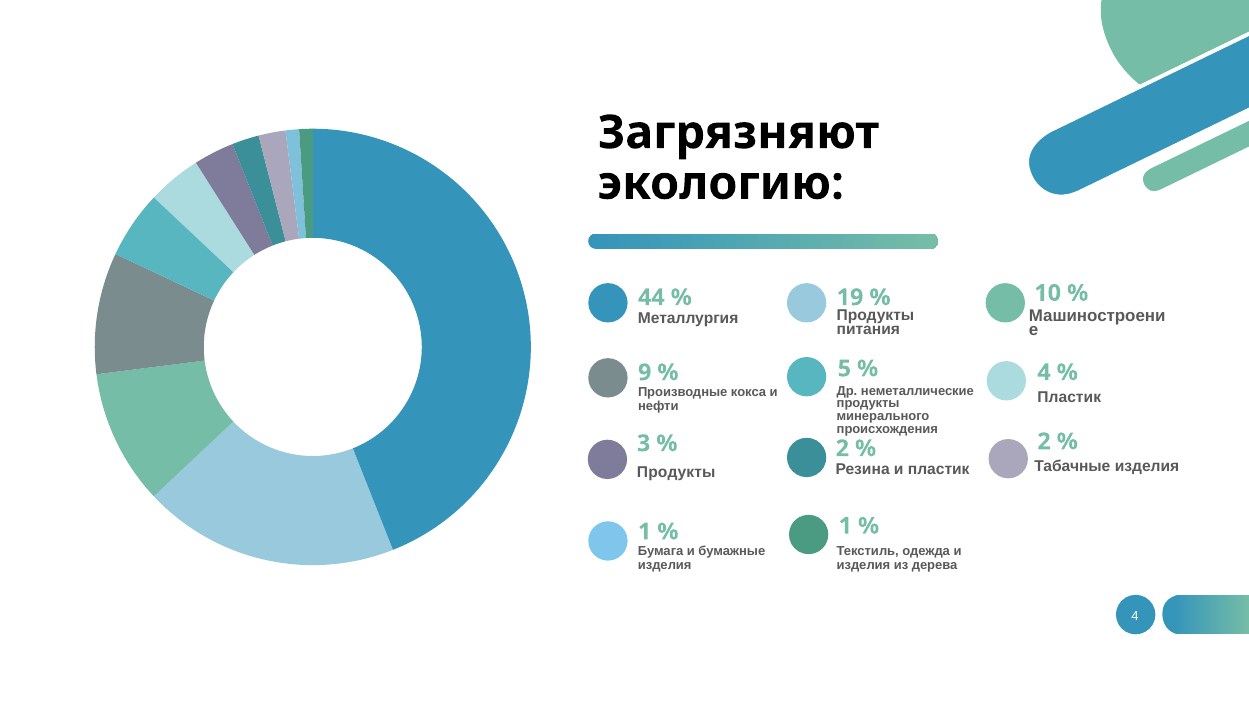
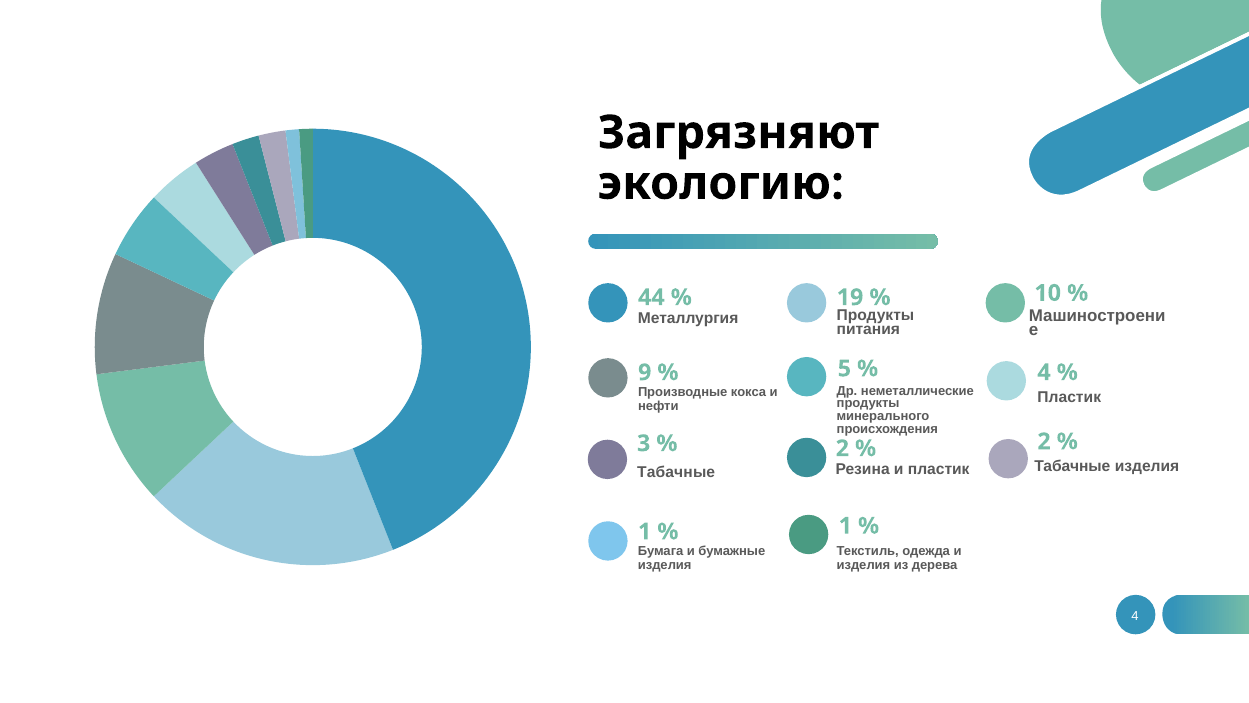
Продукты: Продукты -> Табачные (676, 472)
